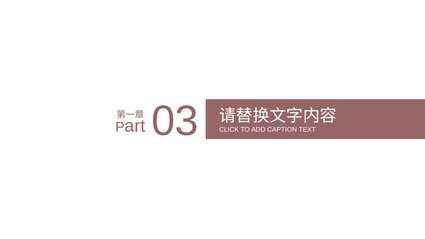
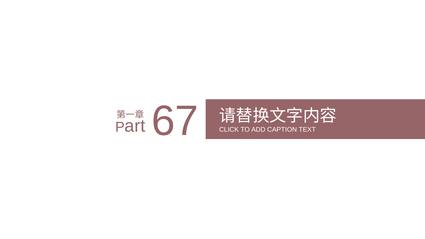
03: 03 -> 67 (175, 121)
